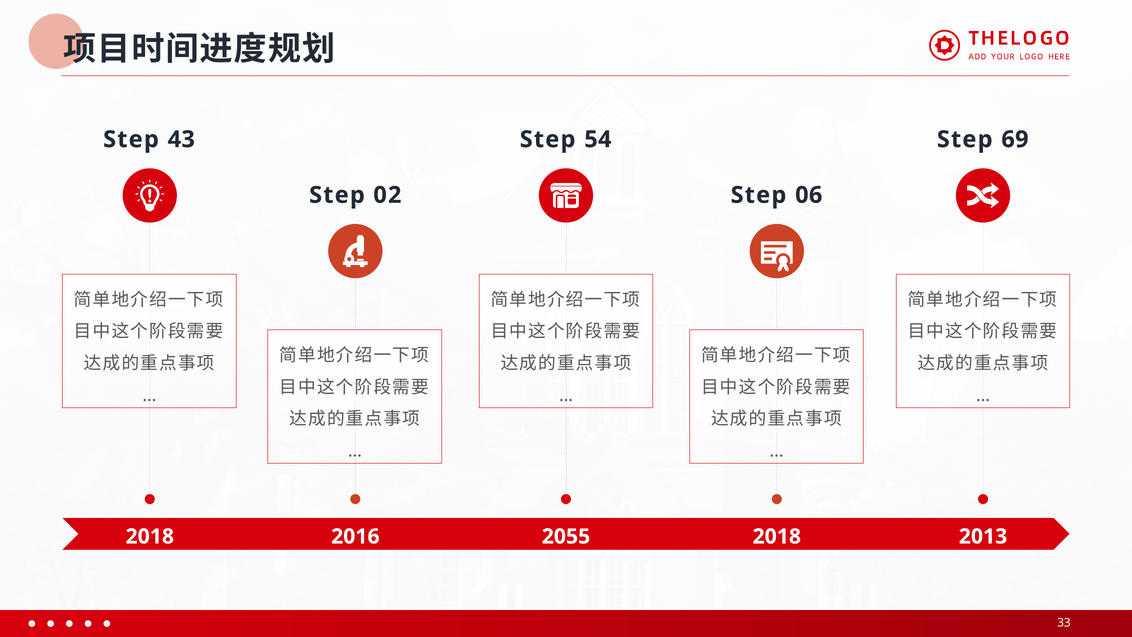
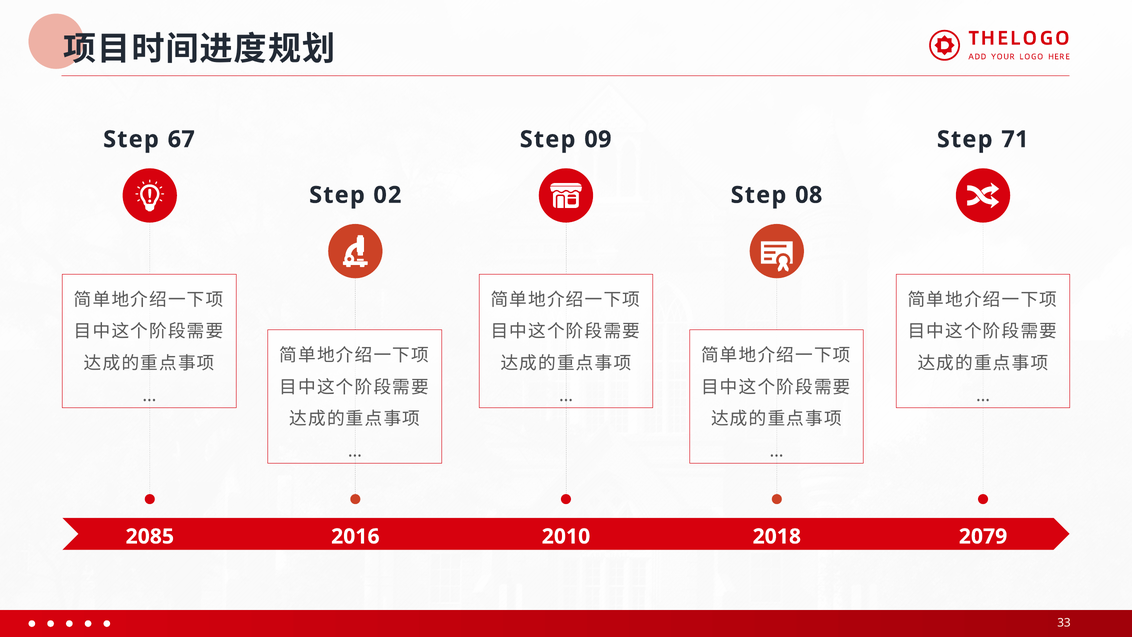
43: 43 -> 67 (181, 139)
54: 54 -> 09 (598, 139)
69: 69 -> 71 (1015, 139)
06: 06 -> 08 (809, 195)
2018: 2018 -> 2085 (150, 536)
2055: 2055 -> 2010 (566, 536)
2013: 2013 -> 2079 (983, 536)
